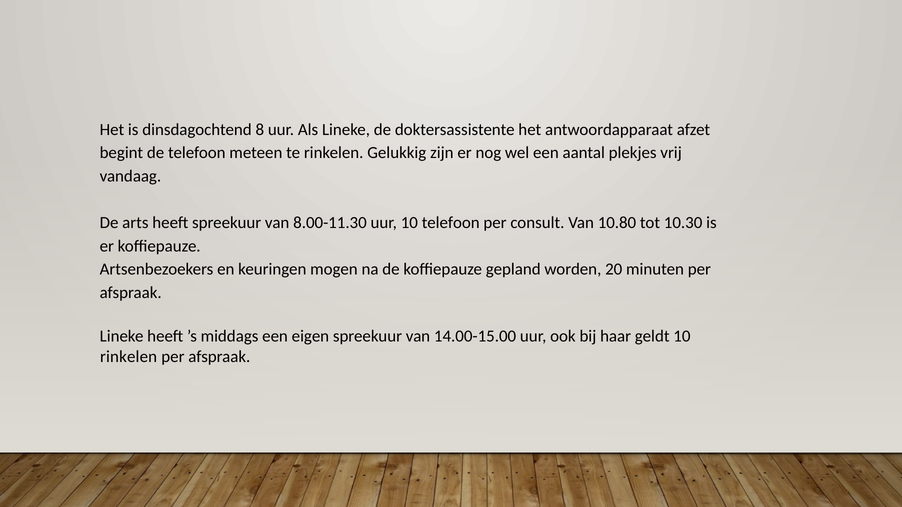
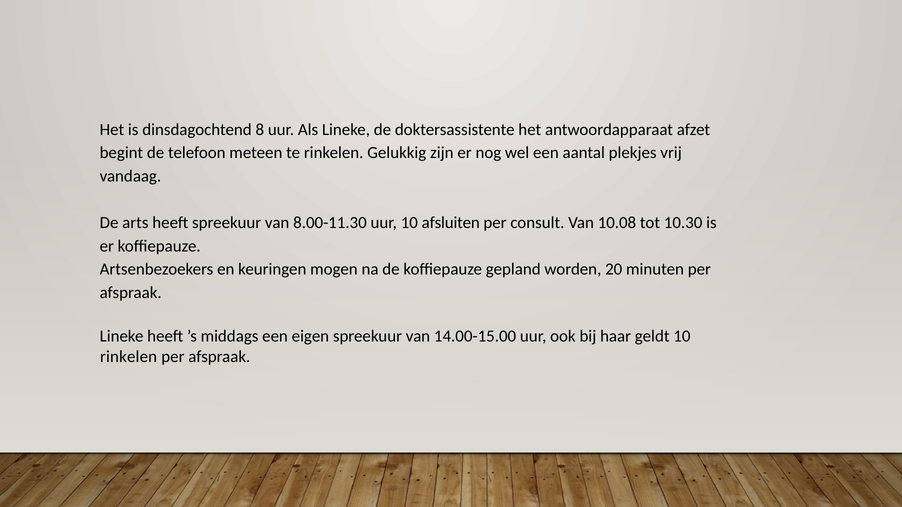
10 telefoon: telefoon -> afsluiten (451, 223)
10.80: 10.80 -> 10.08 (617, 223)
